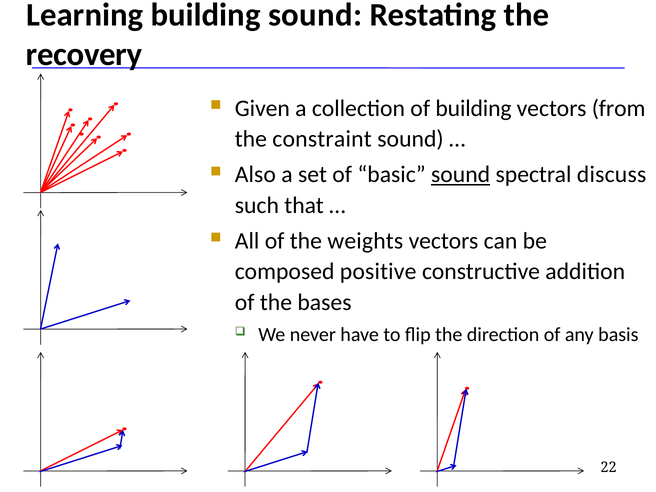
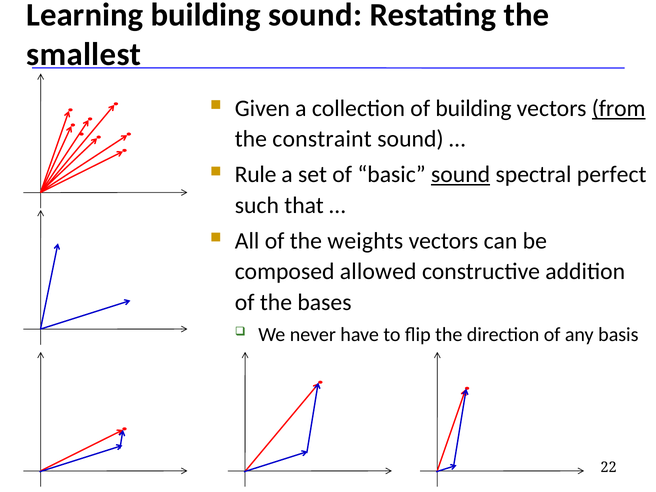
recovery: recovery -> smallest (84, 54)
from underline: none -> present (619, 108)
Also: Also -> Rule (256, 175)
discuss: discuss -> perfect (612, 175)
positive: positive -> allowed (378, 272)
